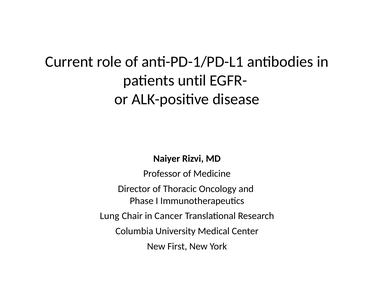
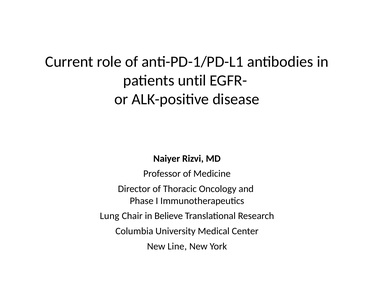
Cancer: Cancer -> Believe (169, 216)
First: First -> Line (177, 246)
